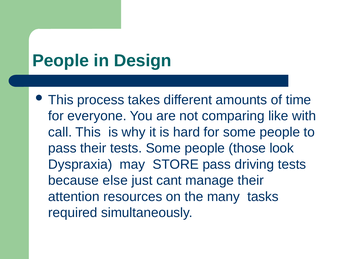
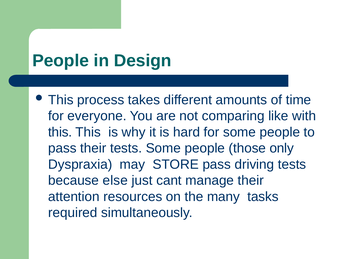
call: call -> this (60, 132)
look: look -> only (282, 149)
